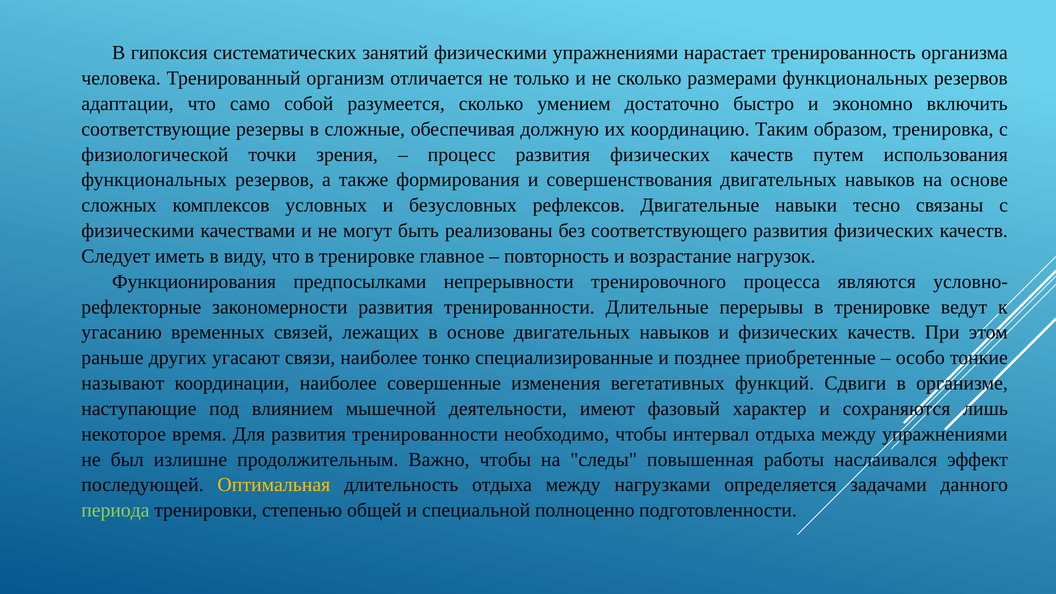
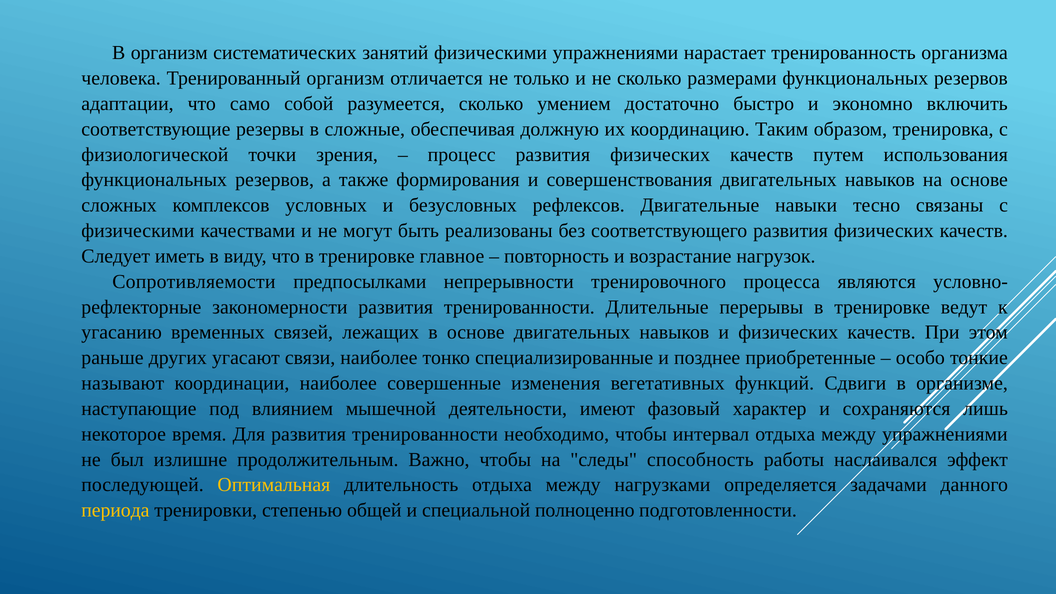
В гипоксия: гипоксия -> организм (169, 53)
Функционирования: Функционирования -> Сопротивляемости (194, 282)
повышенная: повышенная -> способность (700, 459)
периода colour: light green -> yellow (115, 510)
